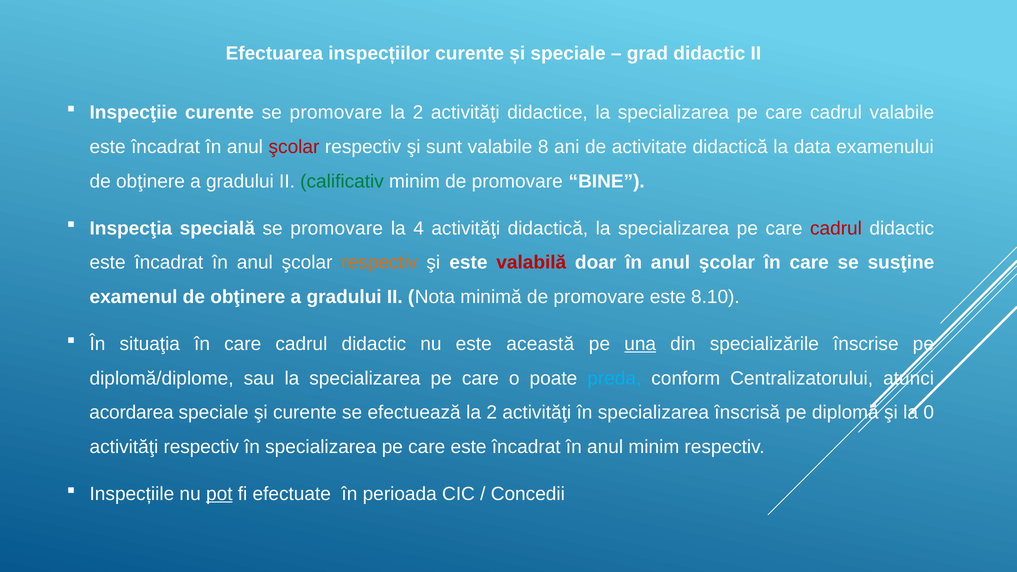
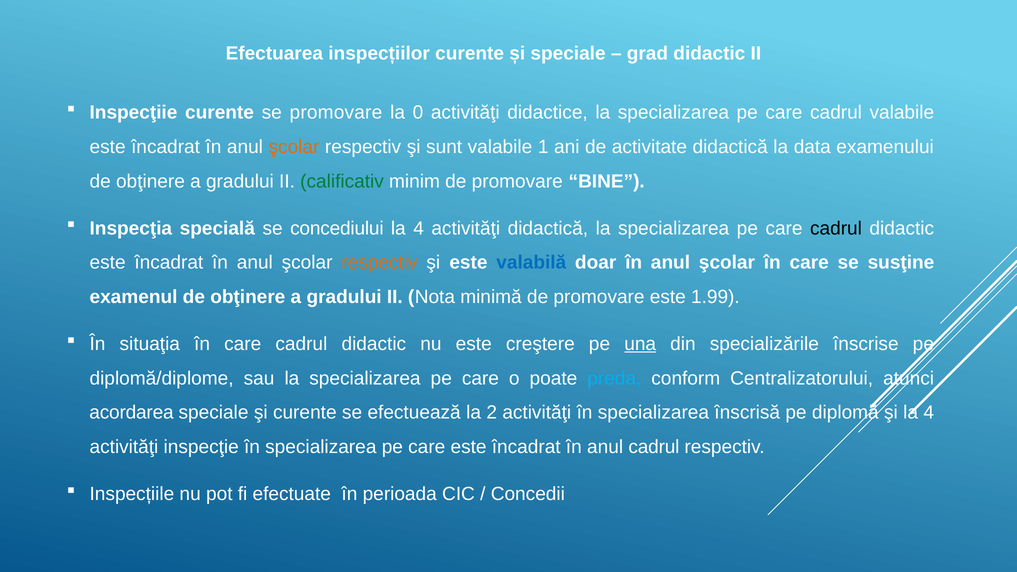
2: 2 -> 0 (418, 113)
şcolar colour: red -> orange (294, 147)
8: 8 -> 1 (543, 147)
specială se promovare: promovare -> concediului (337, 228)
cadrul colour: red -> black (836, 228)
valabilă colour: red -> blue (531, 263)
8.10: 8.10 -> 1.99 (715, 297)
această: această -> creştere (540, 344)
şi la 0: 0 -> 4 (929, 413)
activităţi respectiv: respectiv -> inspecţie (201, 447)
anul minim: minim -> cadrul (654, 447)
pot underline: present -> none (219, 494)
